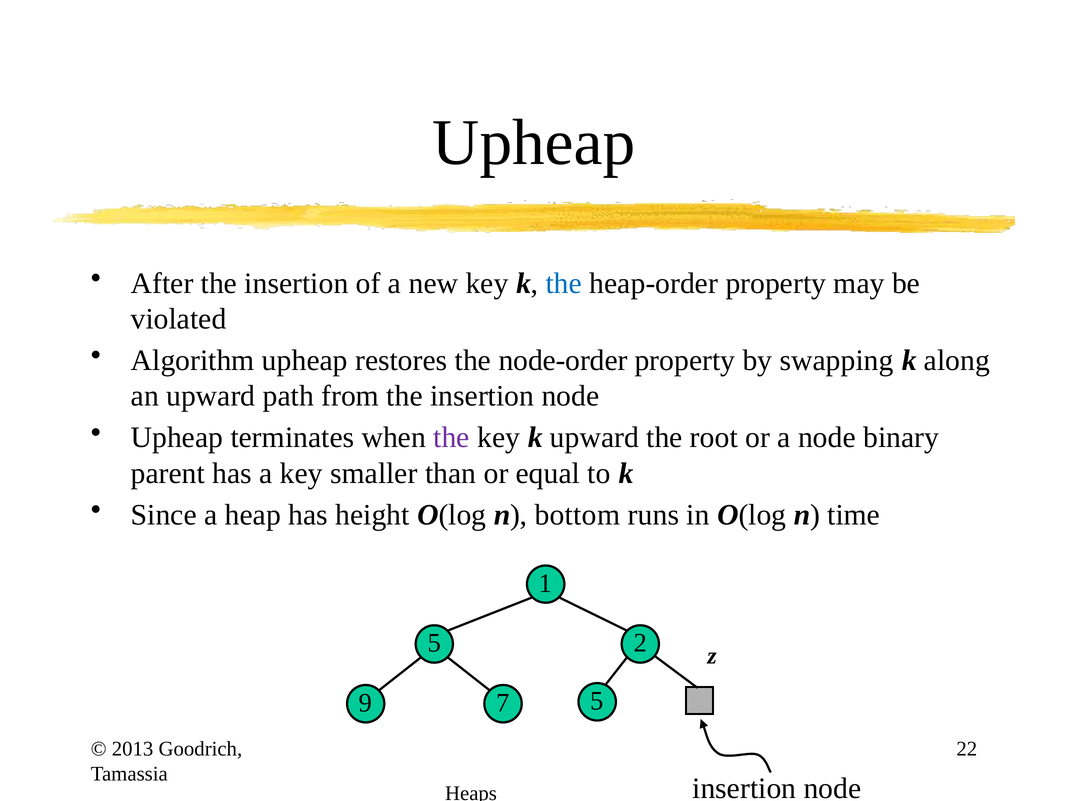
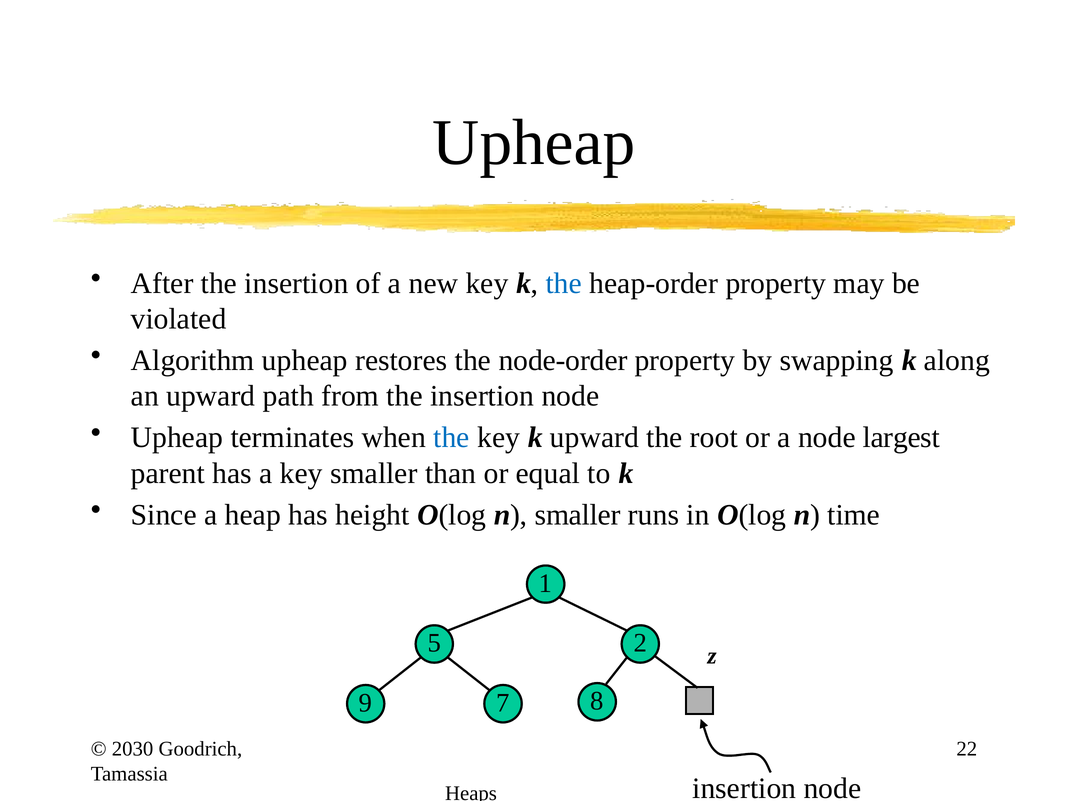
the colour: purple -> blue (451, 438)
binary: binary -> largest (901, 438)
n bottom: bottom -> smaller (578, 515)
9 5: 5 -> 8 (597, 701)
2013: 2013 -> 2030 (133, 749)
